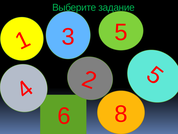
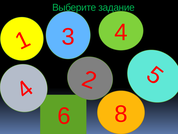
3 5: 5 -> 4 (121, 32)
